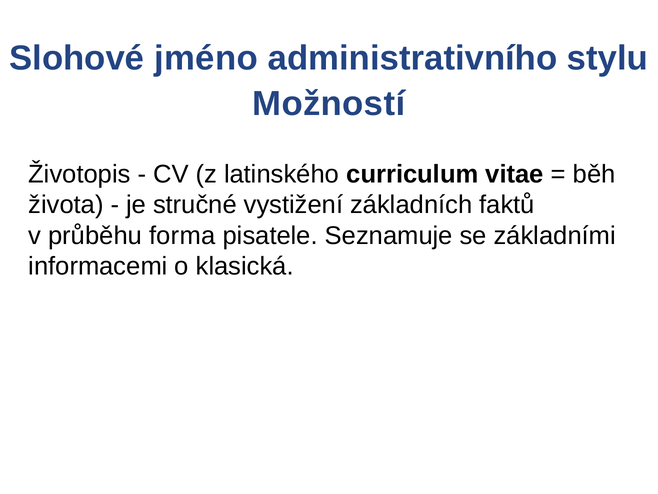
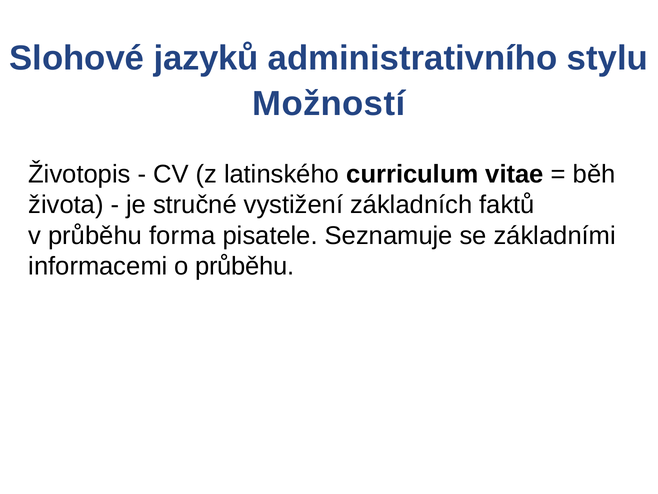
jméno: jméno -> jazyků (206, 58)
o klasická: klasická -> průběhu (245, 266)
